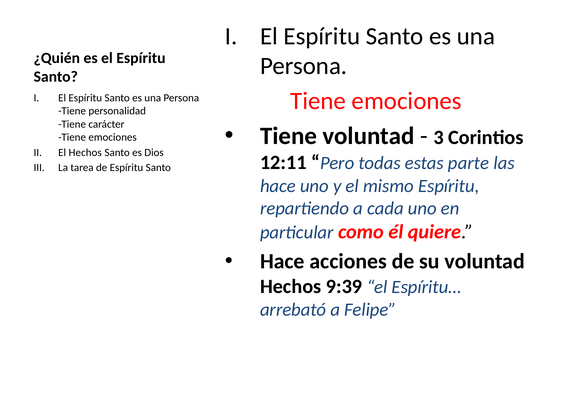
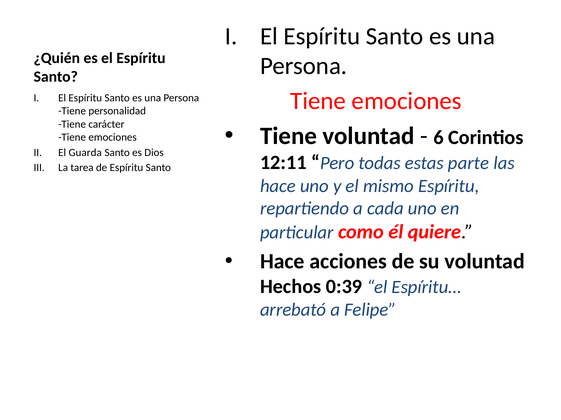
3: 3 -> 6 (438, 138)
El Hechos: Hechos -> Guarda (85, 153)
9:39: 9:39 -> 0:39 (344, 287)
